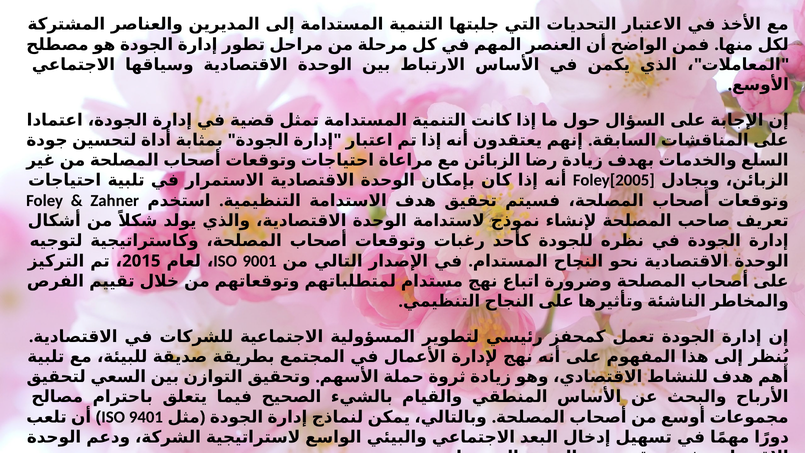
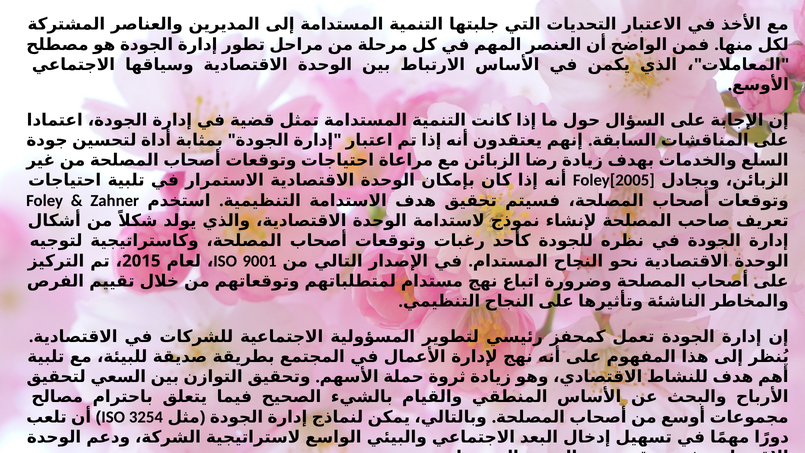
9401: 9401 -> 3254 (146, 417)
